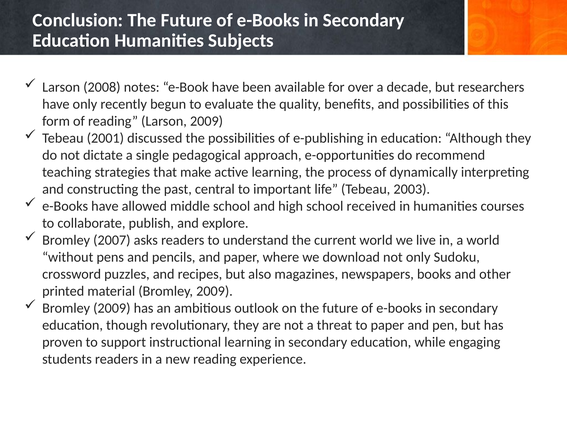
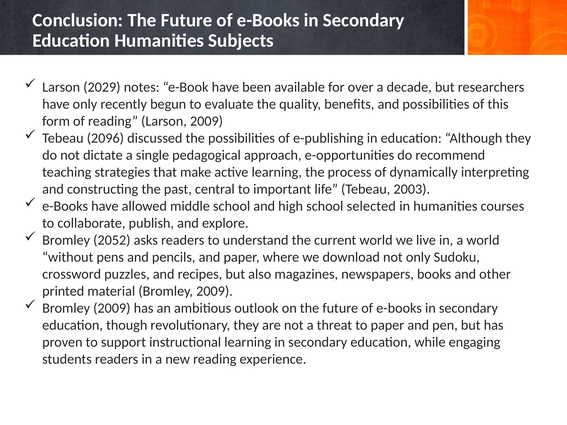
2008: 2008 -> 2029 (102, 87)
2001: 2001 -> 2096 (105, 138)
received: received -> selected (371, 206)
2007: 2007 -> 2052 (112, 240)
